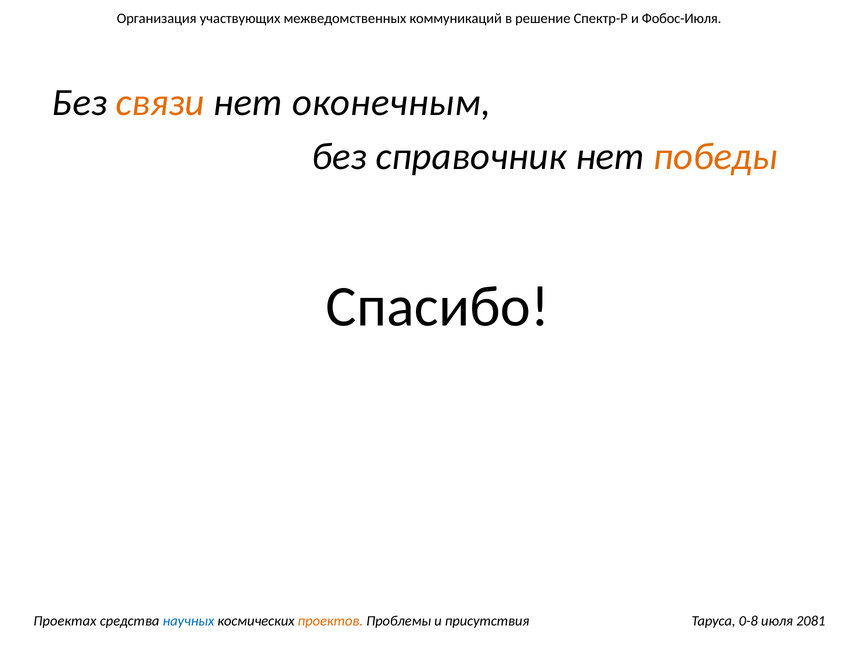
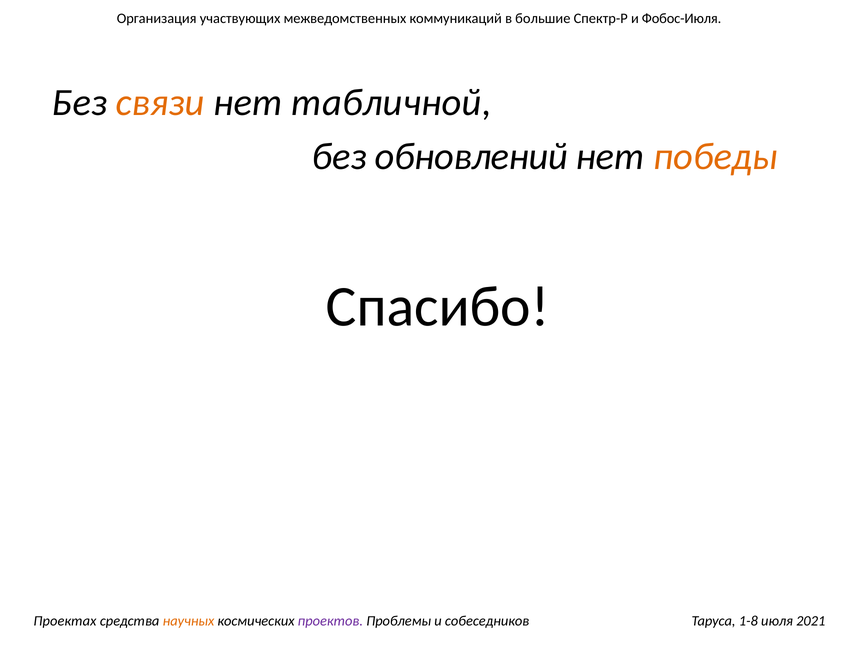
решение: решение -> большие (543, 18)
оконечным: оконечным -> табличной (391, 103)
справочник: справочник -> обновлений (471, 156)
научных colour: blue -> orange (189, 620)
проектов colour: orange -> purple (330, 620)
присутствия: присутствия -> собеседников (487, 620)
0-8: 0-8 -> 1-8 (748, 620)
2081: 2081 -> 2021 (811, 620)
